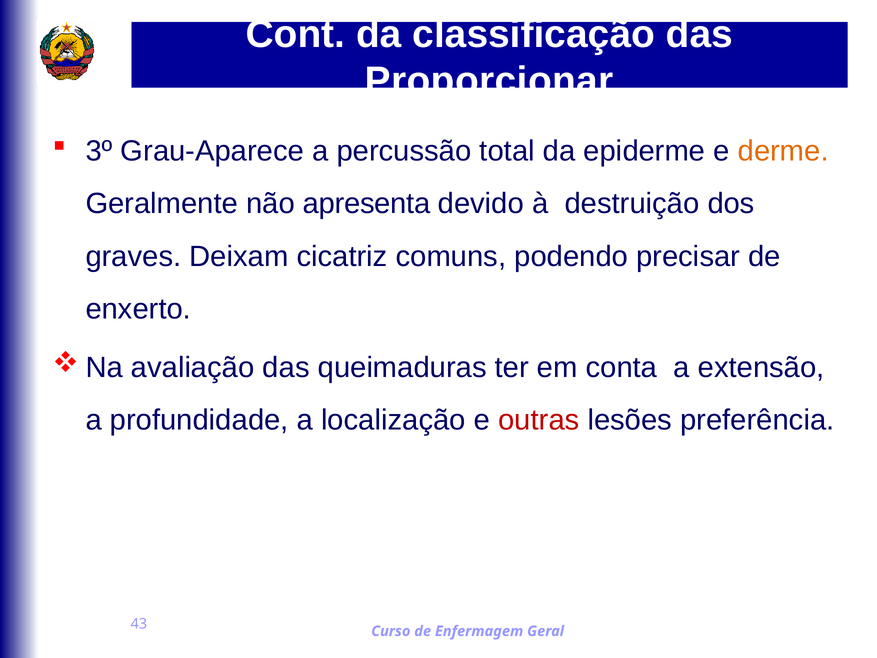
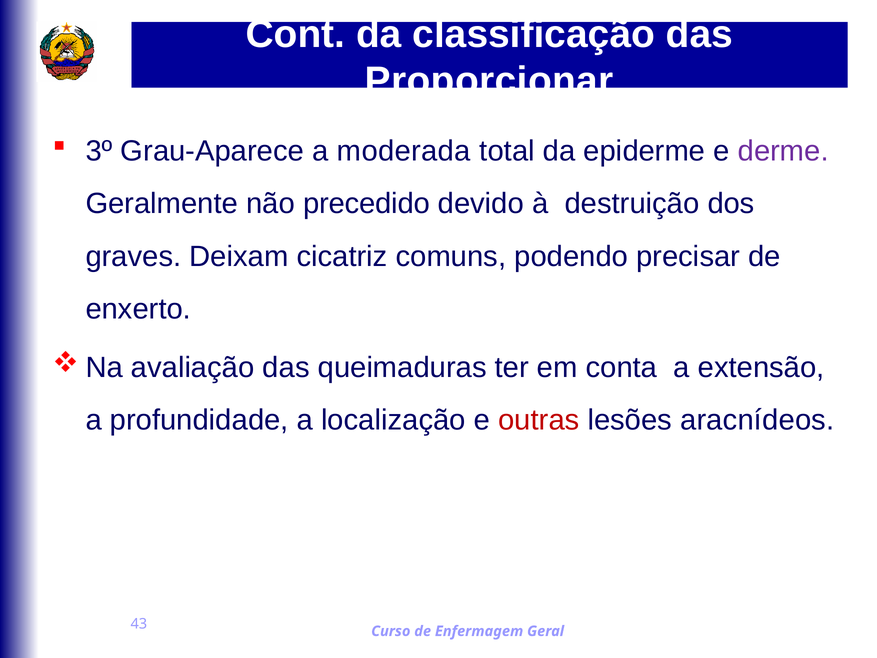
percussão: percussão -> moderada (404, 151)
derme colour: orange -> purple (783, 151)
apresenta: apresenta -> precedido (366, 204)
preferência: preferência -> aracnídeos (757, 420)
